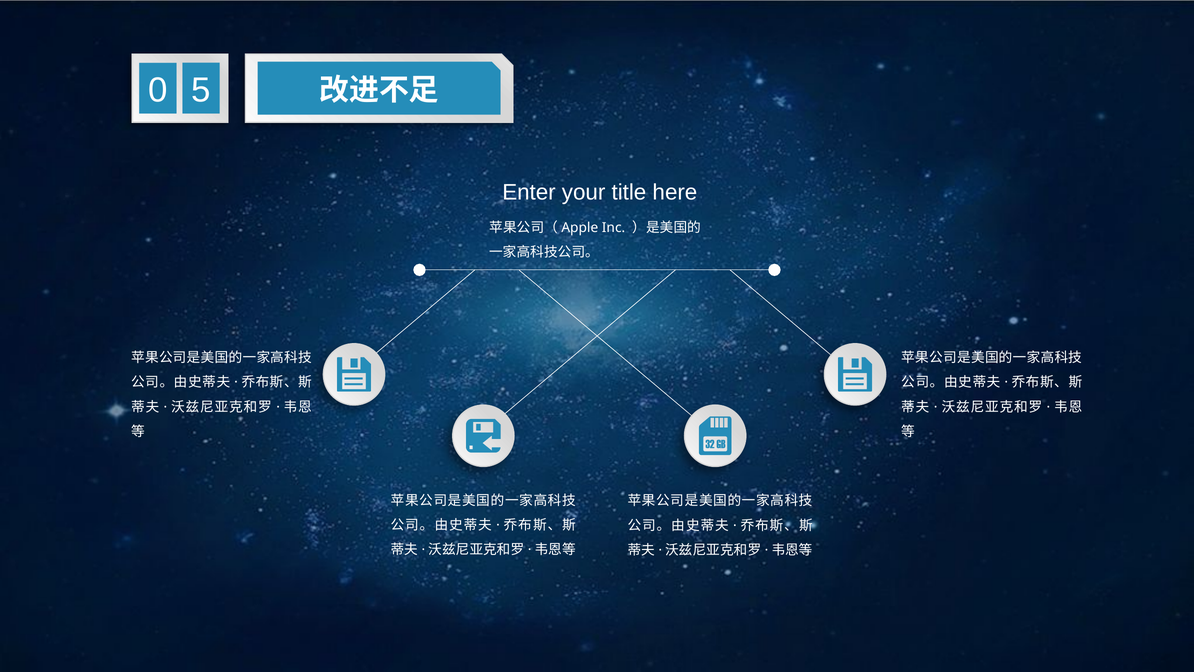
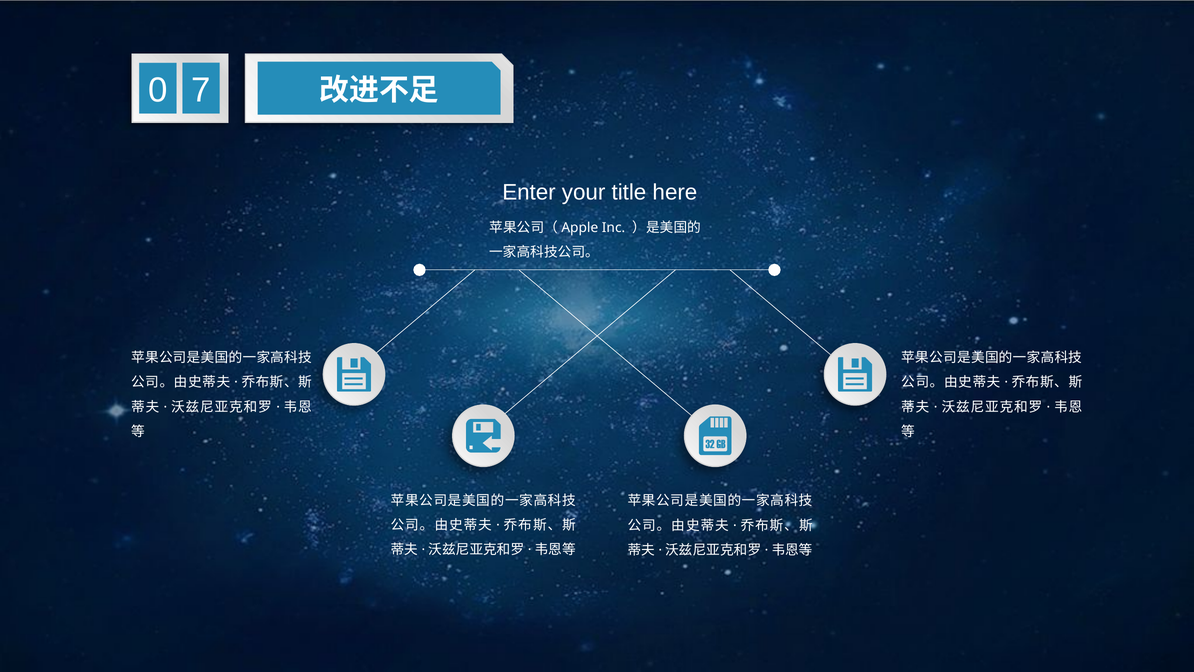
5: 5 -> 7 (201, 90)
